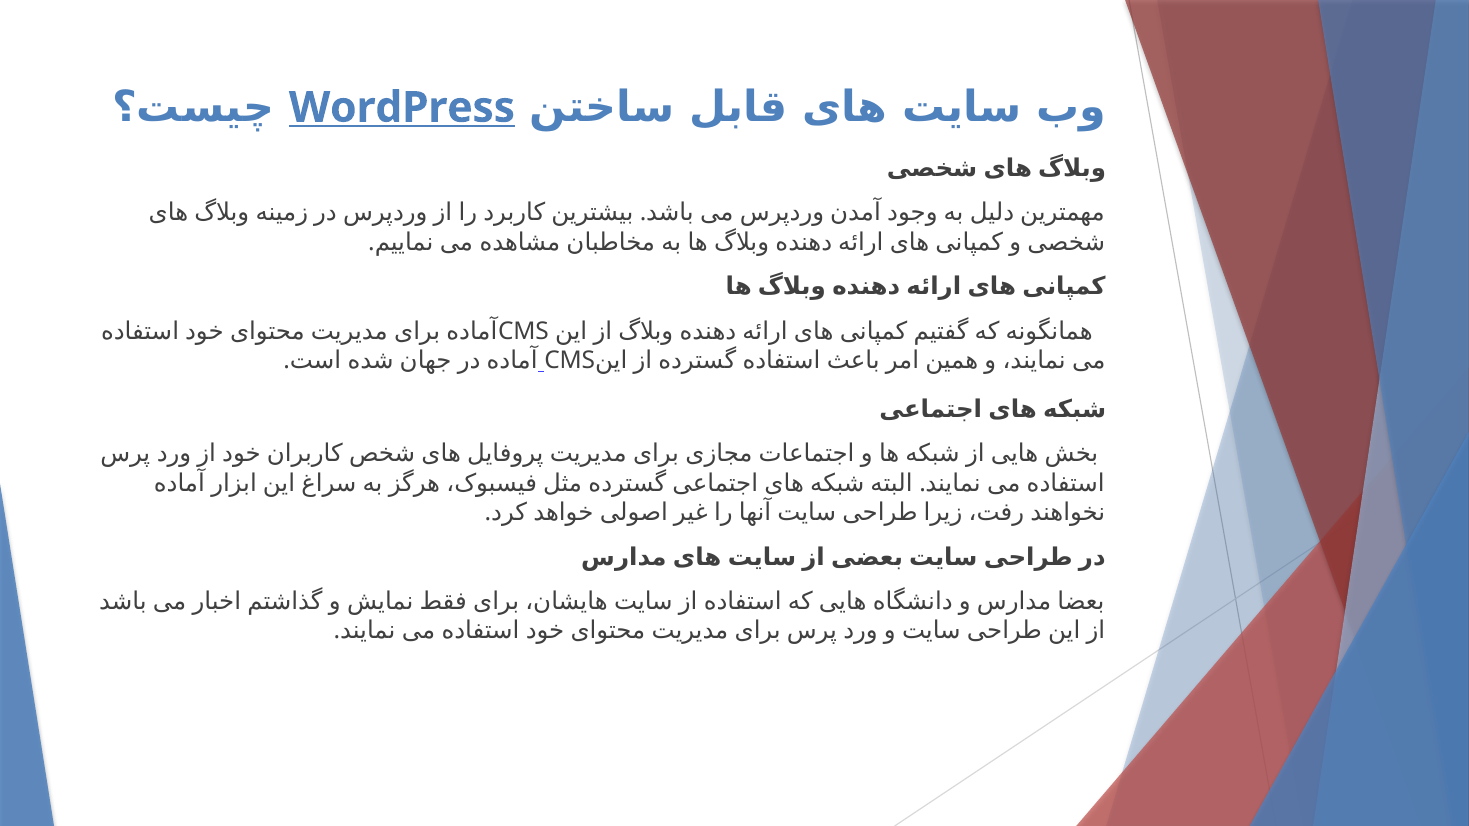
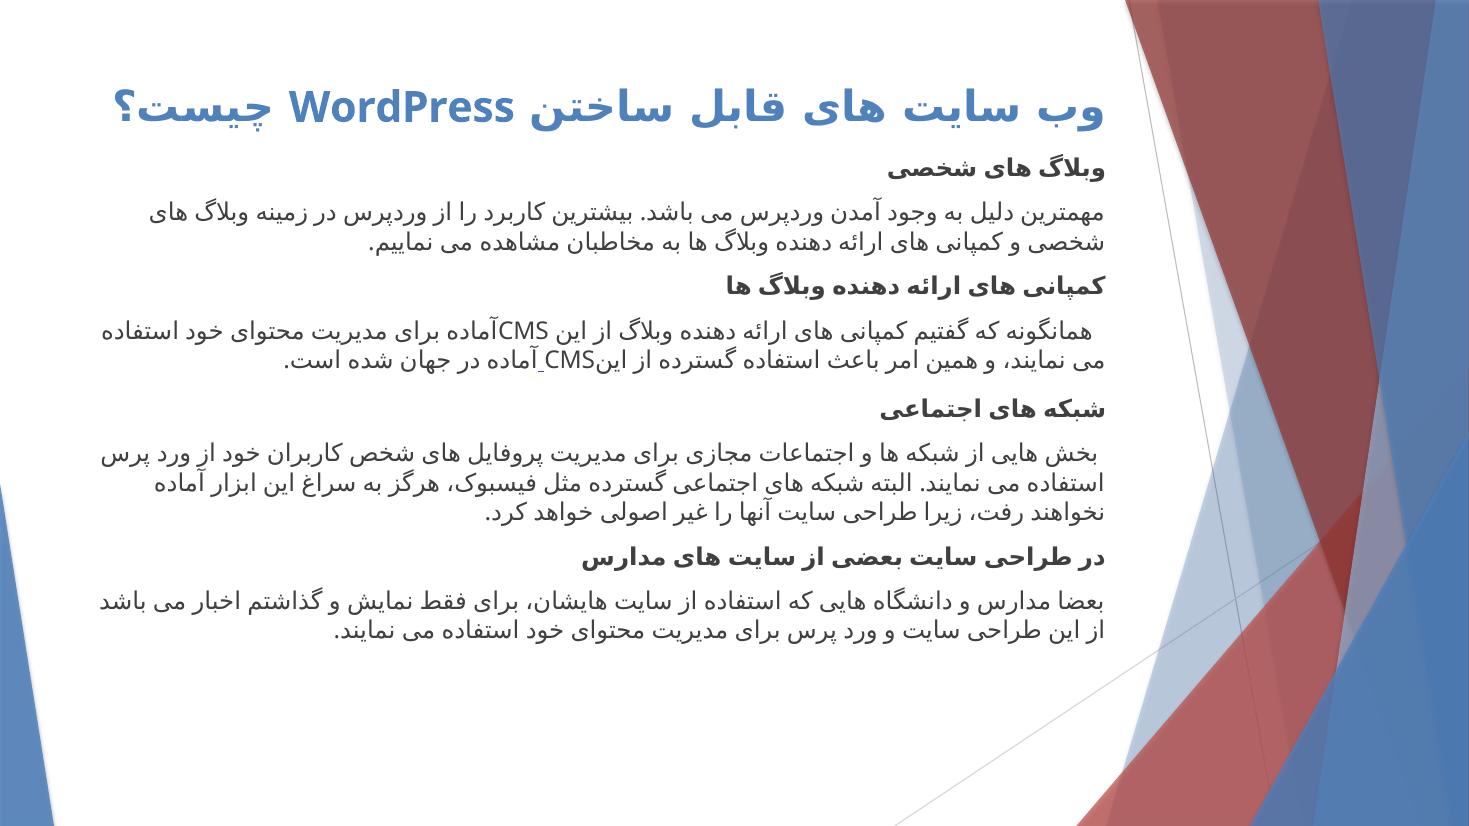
WordPress underline: present -> none (402, 108)
